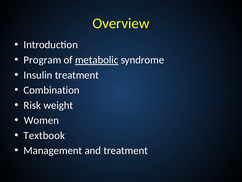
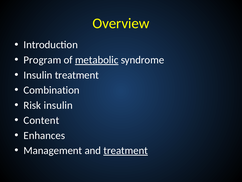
Risk weight: weight -> insulin (58, 105)
Women: Women -> Content (41, 120)
Textbook: Textbook -> Enhances (44, 135)
treatment underline: none -> present (126, 150)
